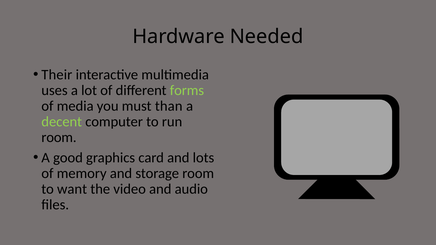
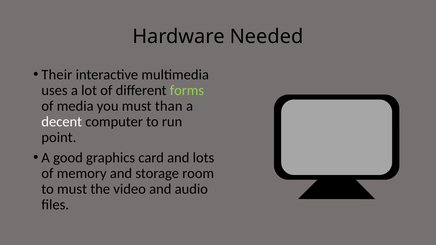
decent colour: light green -> white (62, 122)
room: room -> point (59, 138)
to want: want -> must (72, 189)
